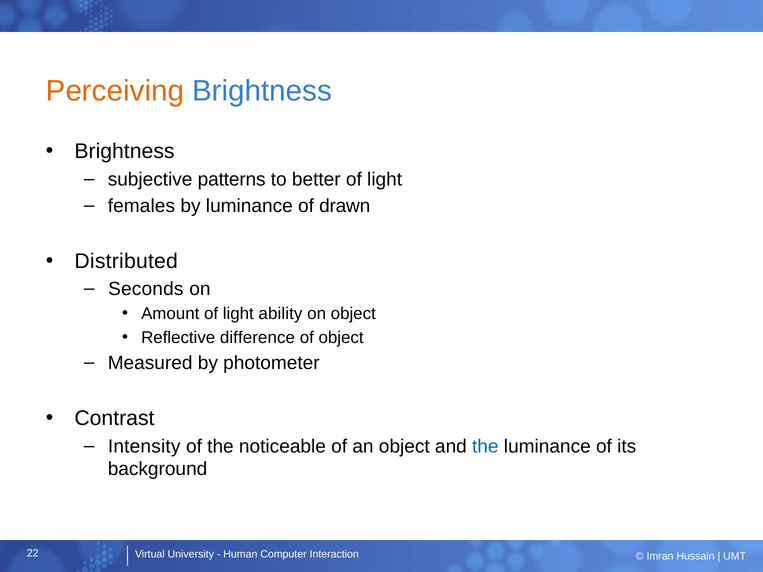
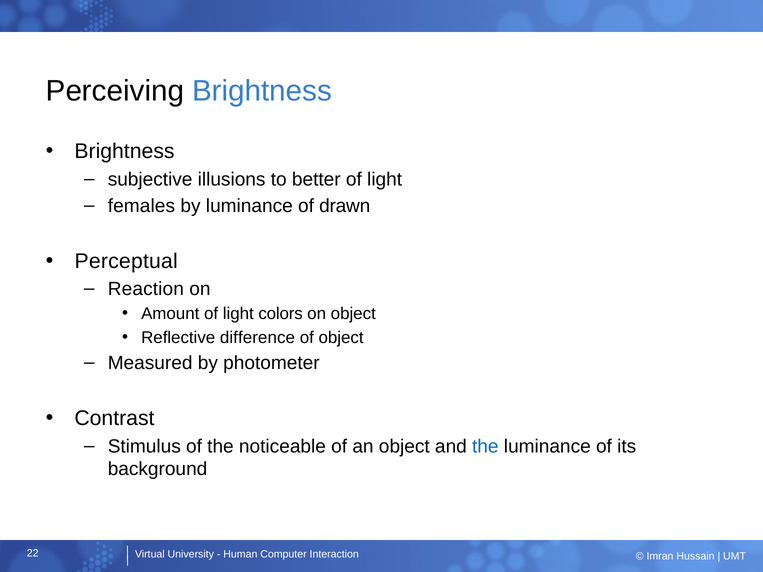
Perceiving colour: orange -> black (115, 91)
patterns: patterns -> illusions (232, 179)
Distributed: Distributed -> Perceptual (126, 261)
Seconds: Seconds -> Reaction (146, 289)
ability: ability -> colors (281, 314)
Intensity: Intensity -> Stimulus (144, 446)
